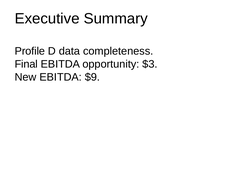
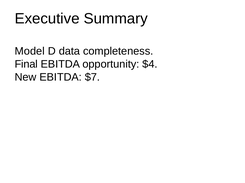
Profile: Profile -> Model (30, 51)
$3: $3 -> $4 (150, 64)
$9: $9 -> $7 (92, 78)
